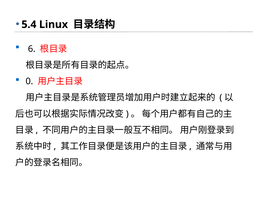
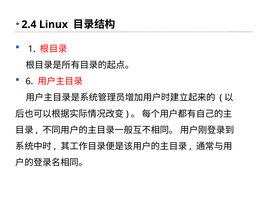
5.4: 5.4 -> 2.4 (29, 25)
6: 6 -> 1 (32, 49)
0: 0 -> 6 (29, 81)
